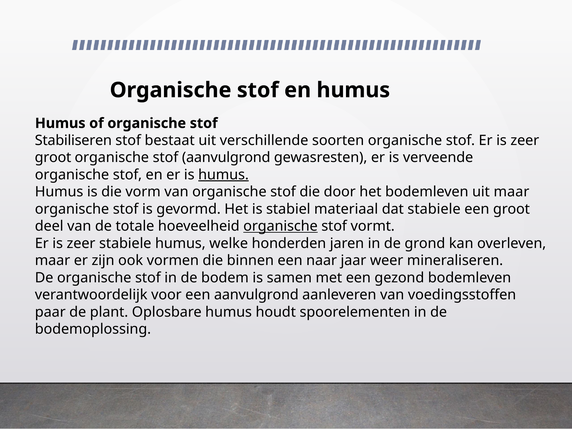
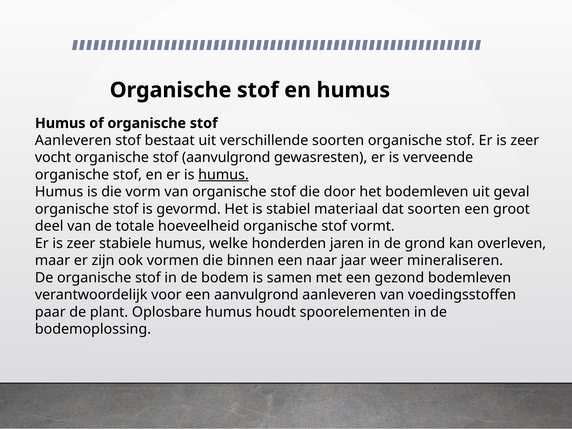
Stabiliseren: Stabiliseren -> Aanleveren (73, 140)
groot: groot -> vocht (53, 158)
uit maar: maar -> geval (512, 192)
dat stabiele: stabiele -> soorten (434, 209)
organische underline: present -> none (280, 226)
